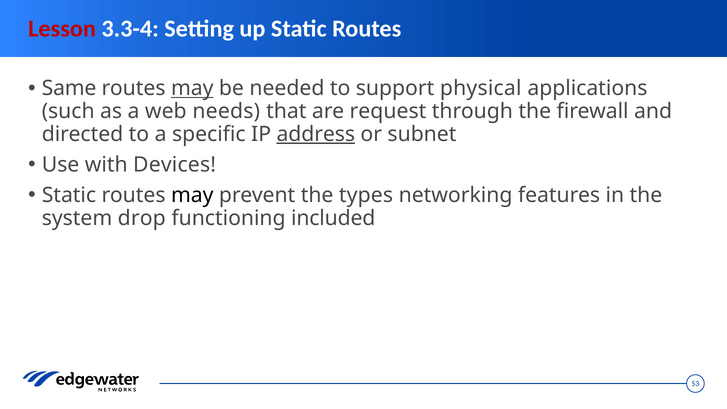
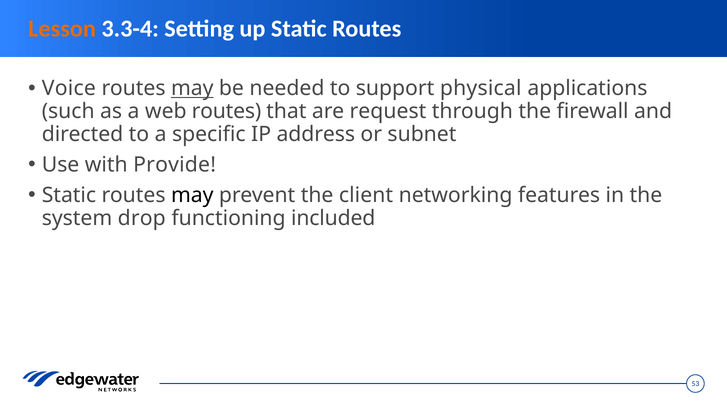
Lesson colour: red -> orange (62, 29)
Same: Same -> Voice (69, 88)
web needs: needs -> routes (226, 111)
address underline: present -> none (316, 134)
Devices: Devices -> Provide (175, 165)
types: types -> client (366, 195)
